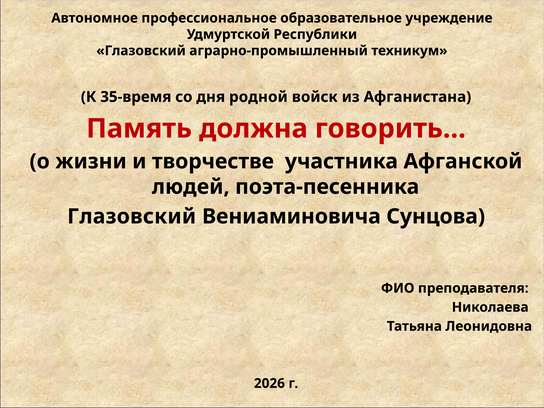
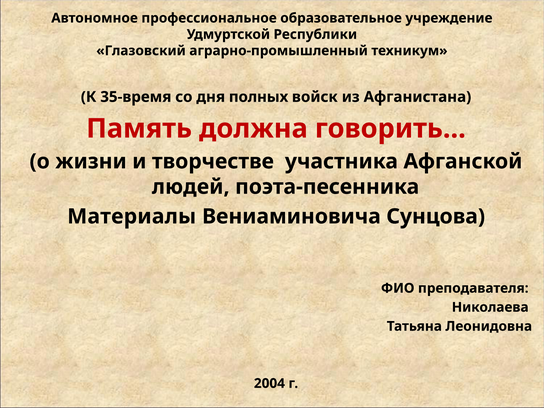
родной: родной -> полных (259, 97)
Глазовский: Глазовский -> Материалы (132, 216)
2026: 2026 -> 2004 (269, 383)
